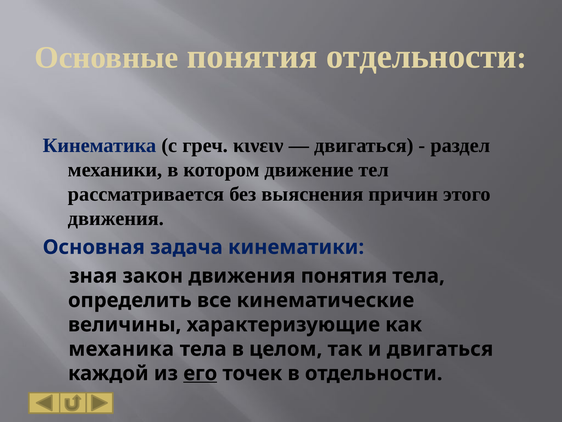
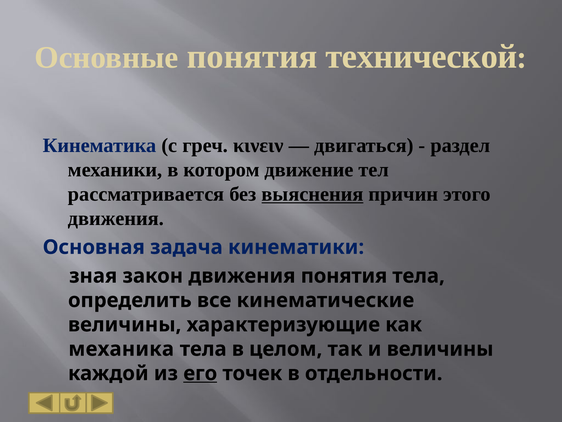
понятия отдельности: отдельности -> технической (421, 56)
выяснения underline: none -> present (312, 194)
и двигаться: двигаться -> величины (440, 349)
